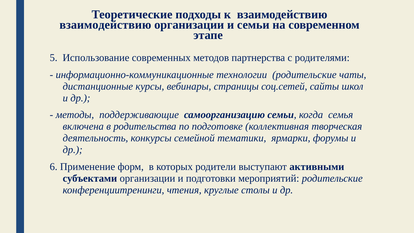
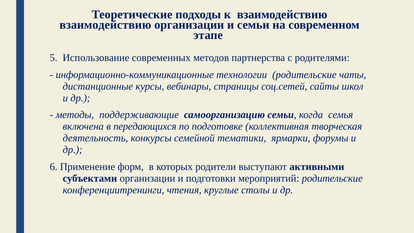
родительства: родительства -> передающихся (145, 126)
